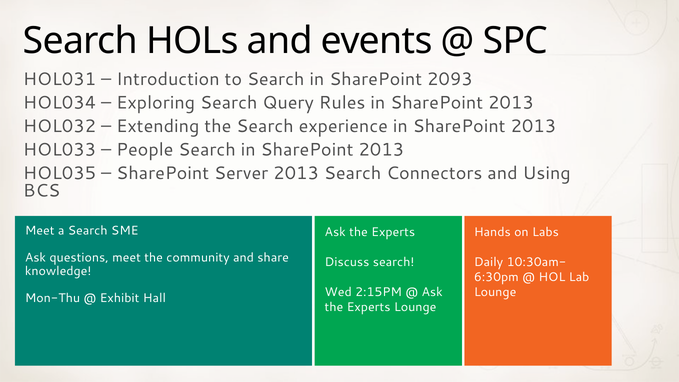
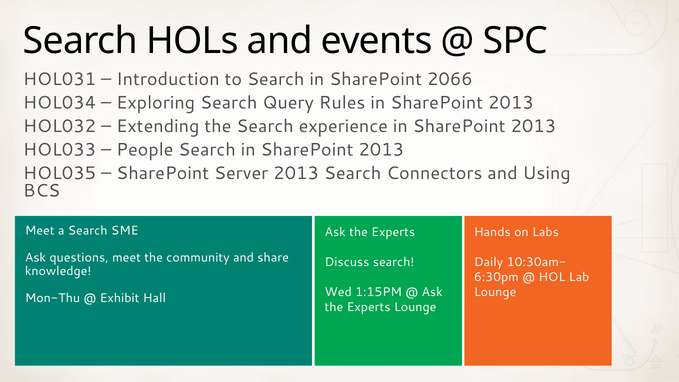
2093: 2093 -> 2066 (450, 79)
2:15PM: 2:15PM -> 1:15PM (379, 292)
